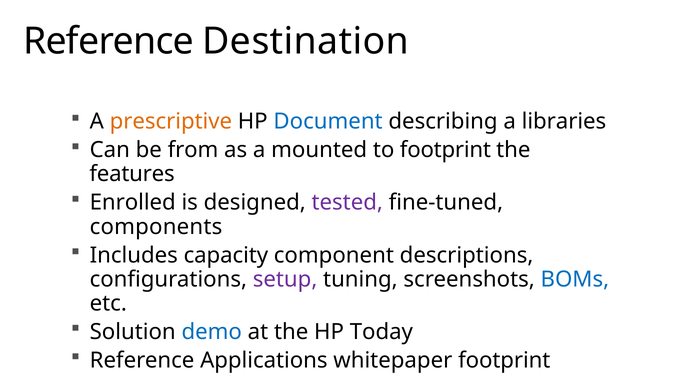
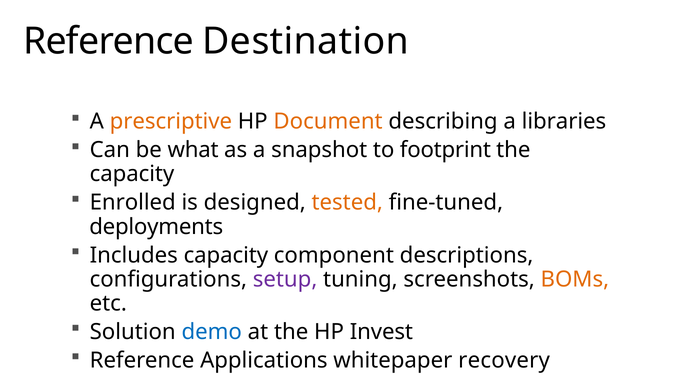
Document colour: blue -> orange (328, 121)
from: from -> what (193, 150)
mounted: mounted -> snapshot (319, 150)
features: features -> capacity (132, 174)
tested colour: purple -> orange (347, 202)
components: components -> deployments (156, 226)
BOMs colour: blue -> orange (575, 279)
Today: Today -> Invest (381, 331)
whitepaper footprint: footprint -> recovery (504, 360)
